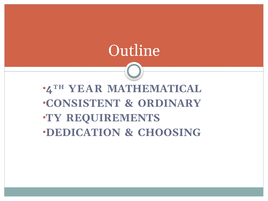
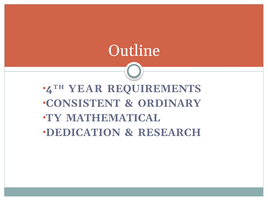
MATHEMATICAL: MATHEMATICAL -> REQUIREMENTS (154, 89)
REQUIREMENTS: REQUIREMENTS -> MATHEMATICAL (113, 118)
CHOOSING: CHOOSING -> RESEARCH (169, 133)
